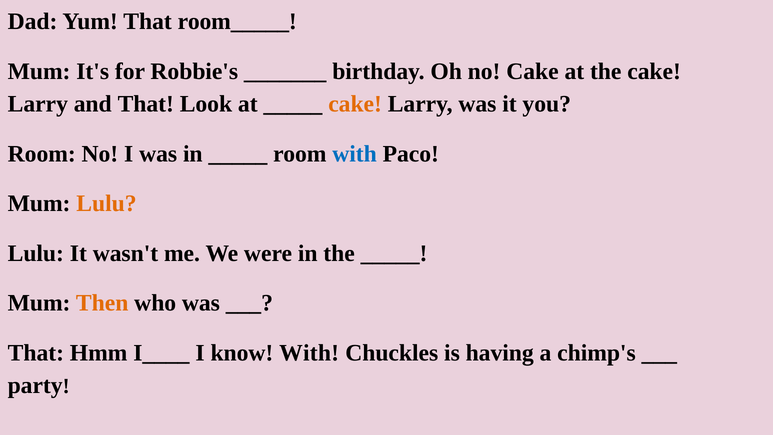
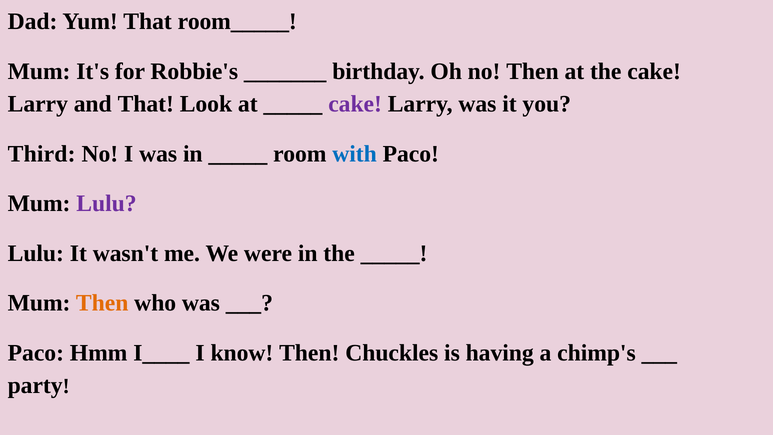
no Cake: Cake -> Then (532, 71)
cake colour: orange -> purple (355, 104)
Room: Room -> Third (42, 154)
Lulu colour: orange -> purple (106, 203)
That: That -> Paco (36, 353)
know With: With -> Then (309, 353)
